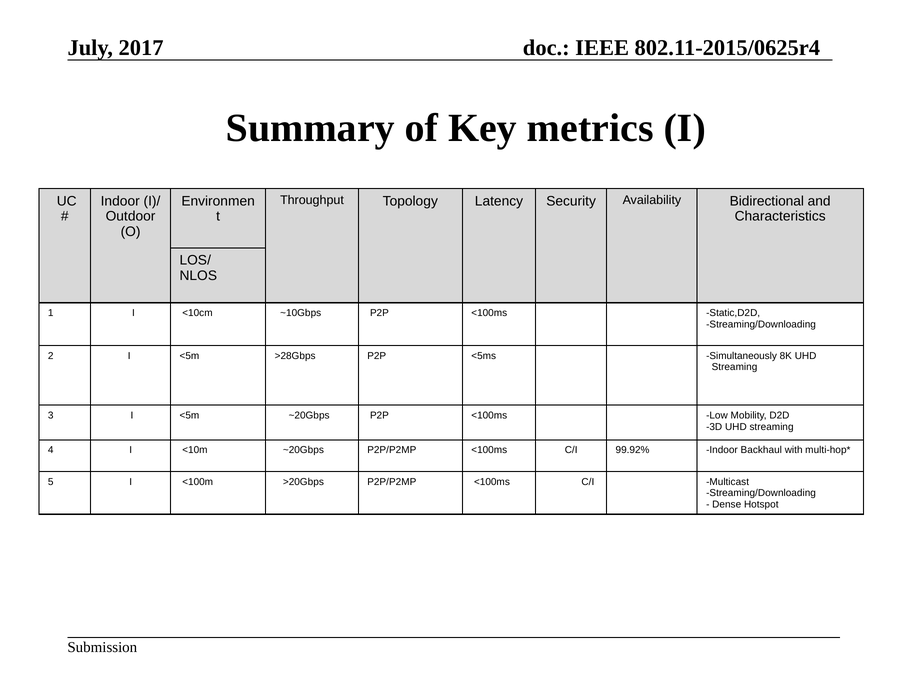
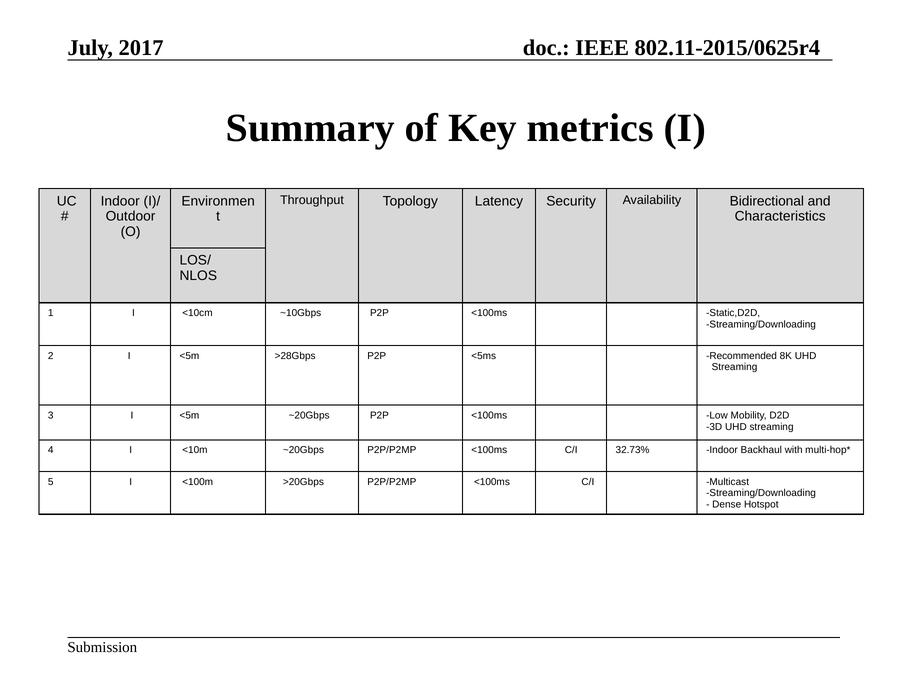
Simultaneously: Simultaneously -> Recommended (742, 356)
99.92%: 99.92% -> 32.73% (633, 450)
